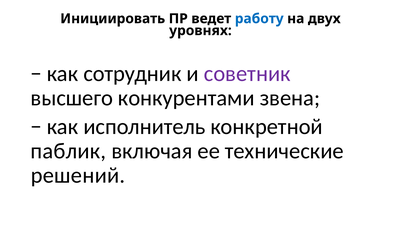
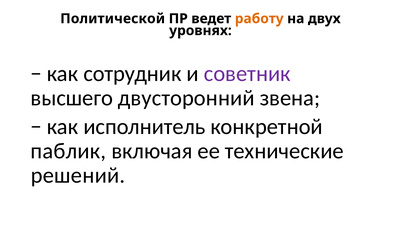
Инициировать: Инициировать -> Политической (113, 19)
работу colour: blue -> orange (259, 19)
конкурентами: конкурентами -> двусторонний (186, 98)
